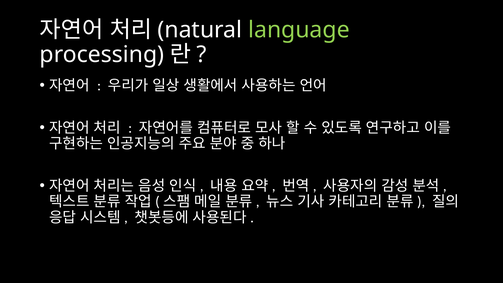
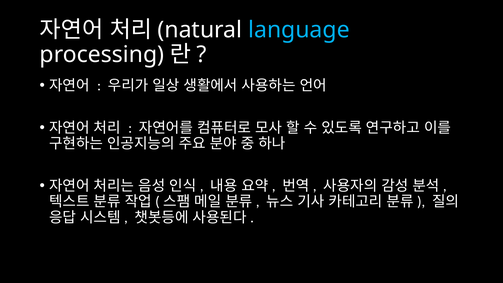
language colour: light green -> light blue (299, 30)
